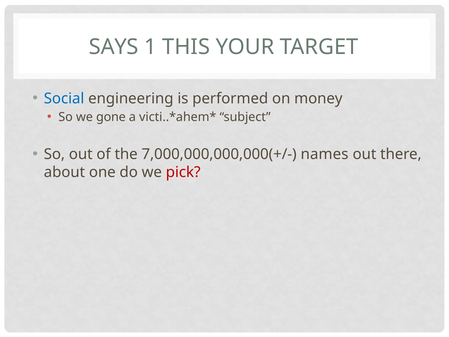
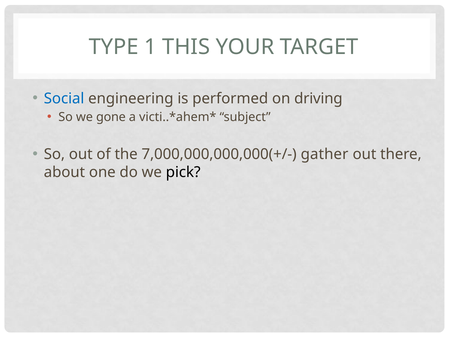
SAYS: SAYS -> TYPE (114, 47)
money: money -> driving (318, 98)
names: names -> gather (325, 154)
pick colour: red -> black (183, 172)
